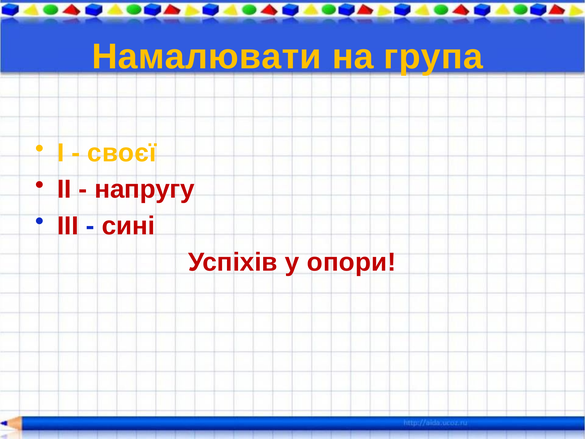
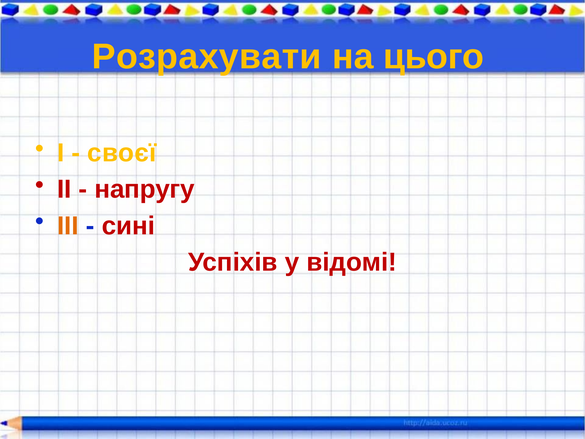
Намалювати: Намалювати -> Розрахувати (207, 57)
група: група -> цього (434, 57)
ІІІ colour: red -> orange (68, 226)
опори: опори -> відомі (352, 262)
